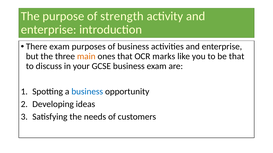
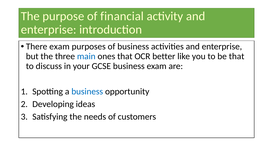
strength: strength -> financial (122, 16)
main colour: orange -> blue (86, 57)
marks: marks -> better (164, 57)
